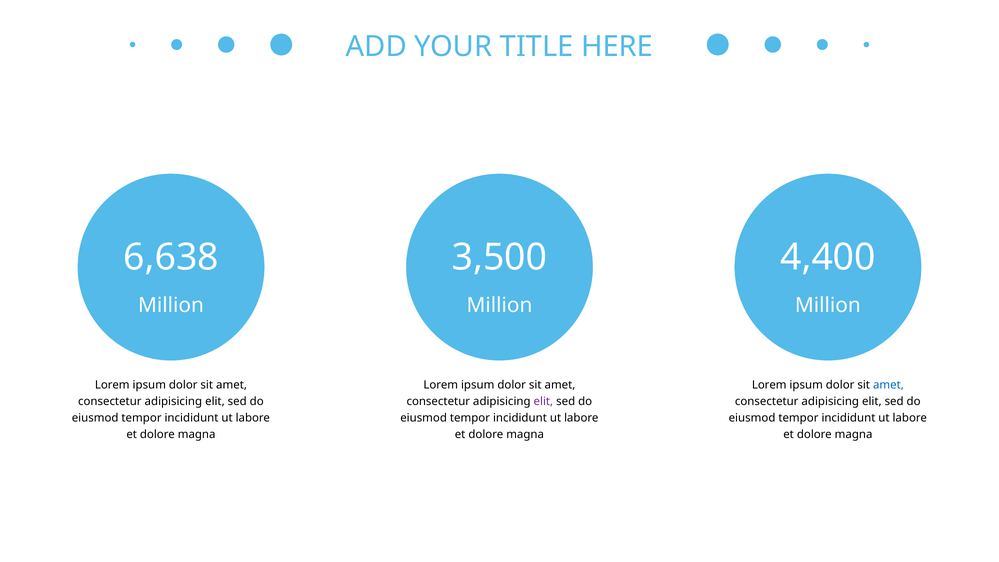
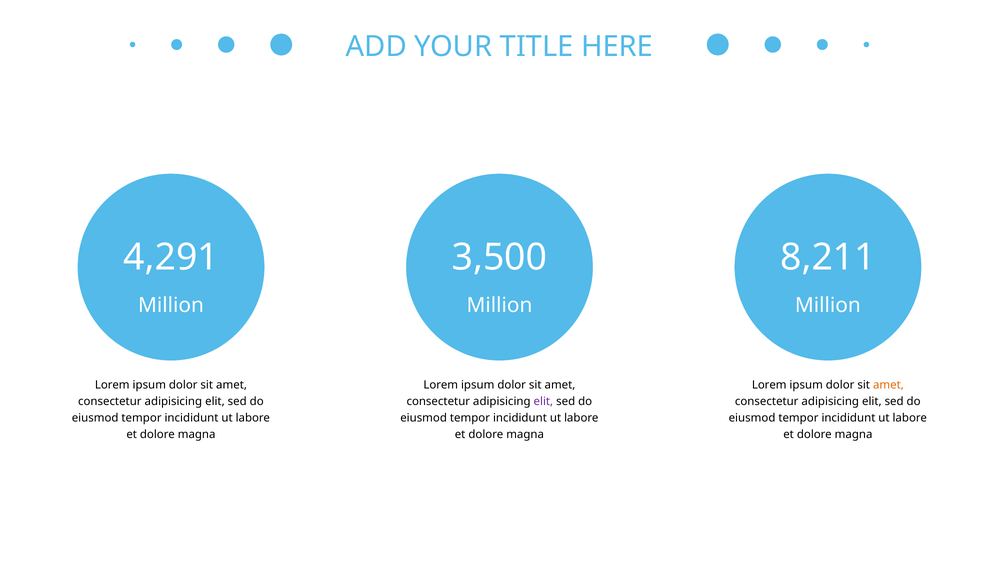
6,638: 6,638 -> 4,291 (171, 257)
4,400: 4,400 -> 8,211 (828, 257)
amet colour: blue -> orange (888, 385)
